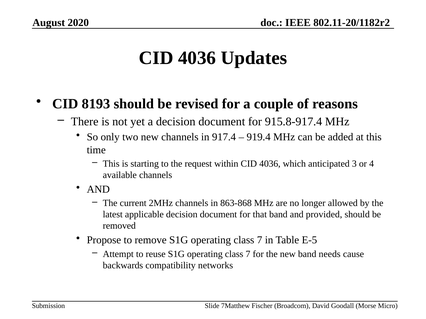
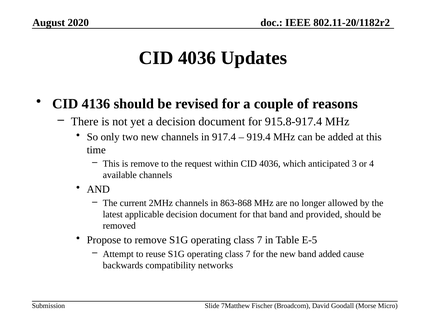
8193: 8193 -> 4136 (96, 104)
is starting: starting -> remove (145, 164)
band needs: needs -> added (330, 254)
